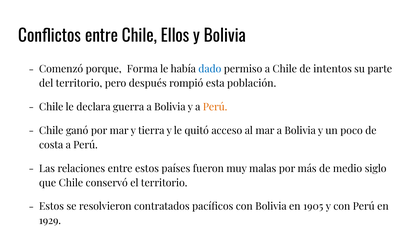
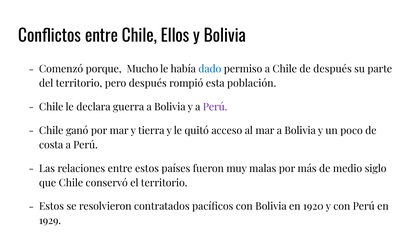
Forma: Forma -> Mucho (142, 69)
de intentos: intentos -> después (333, 69)
Perú colour: orange -> purple (215, 107)
1905: 1905 -> 1920 (313, 206)
